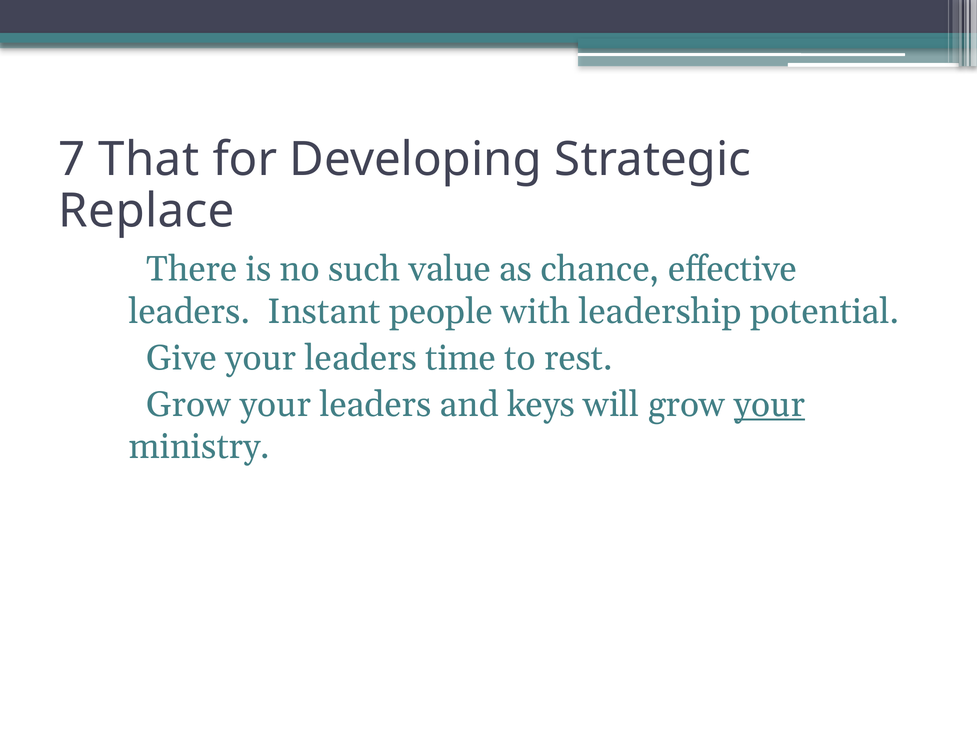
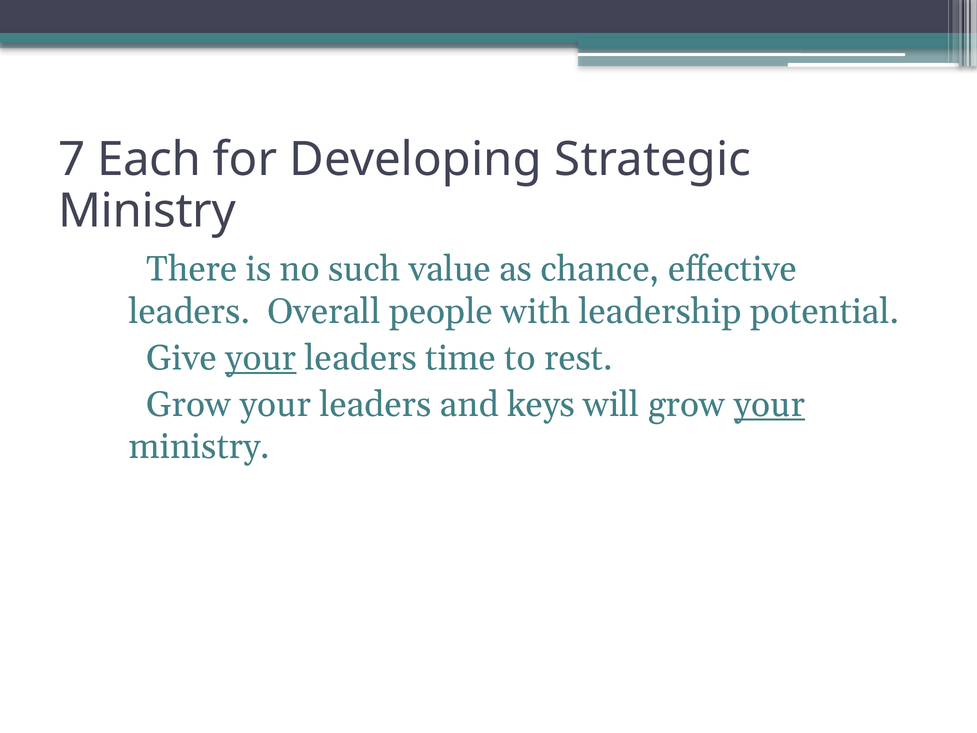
That: That -> Each (149, 160)
Replace: Replace -> Ministry (147, 211)
Instant: Instant -> Overall (324, 311)
your underline: none -> present (261, 358)
